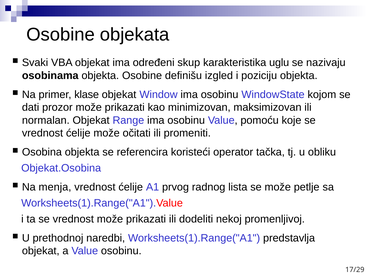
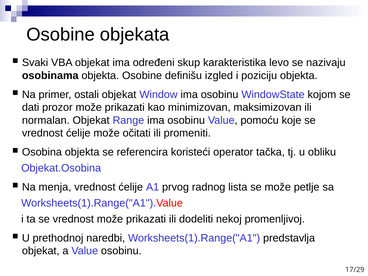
uglu: uglu -> levo (279, 63)
klase: klase -> ostali (87, 94)
